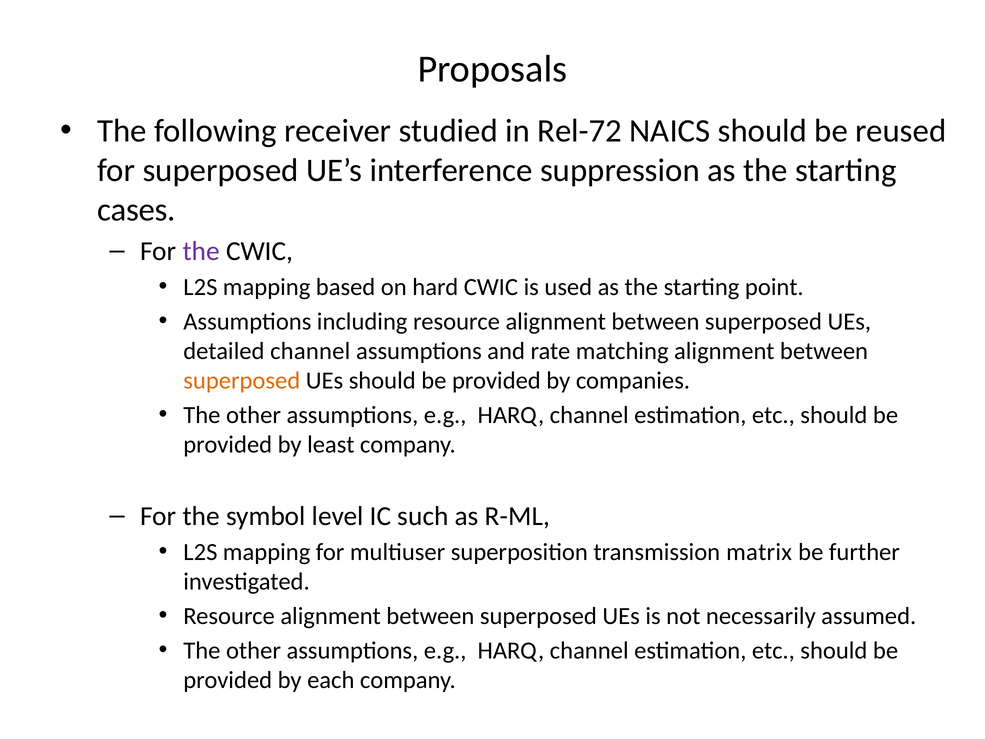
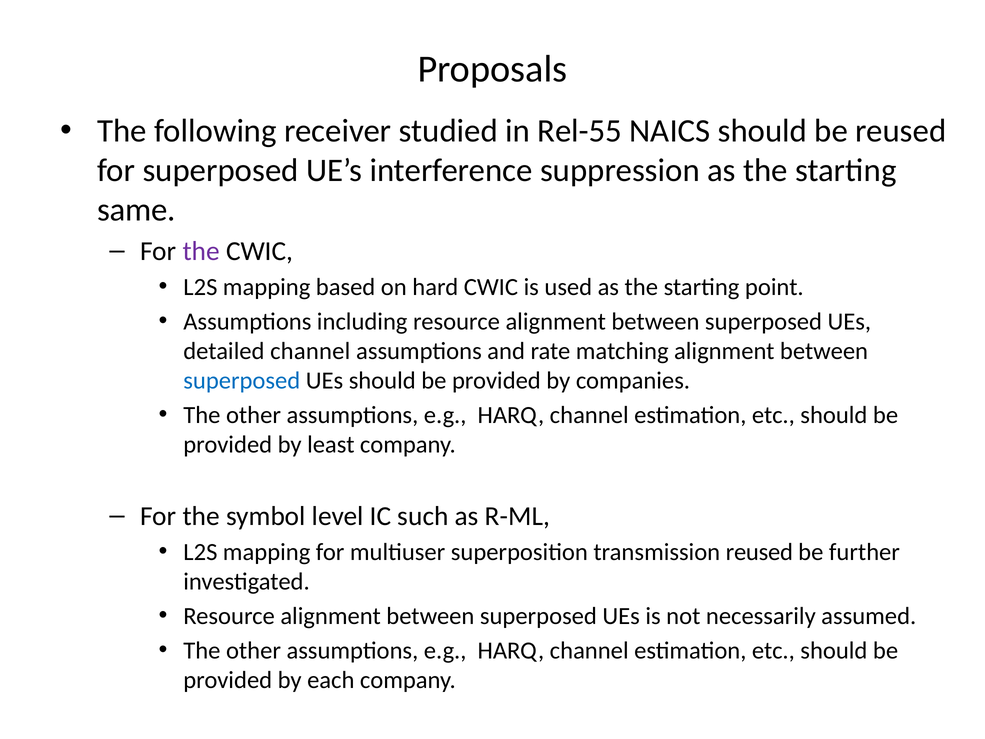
Rel-72: Rel-72 -> Rel-55 (580, 131)
cases: cases -> same (136, 210)
superposed colour: orange -> blue (242, 381)
transmission matrix: matrix -> reused (759, 552)
